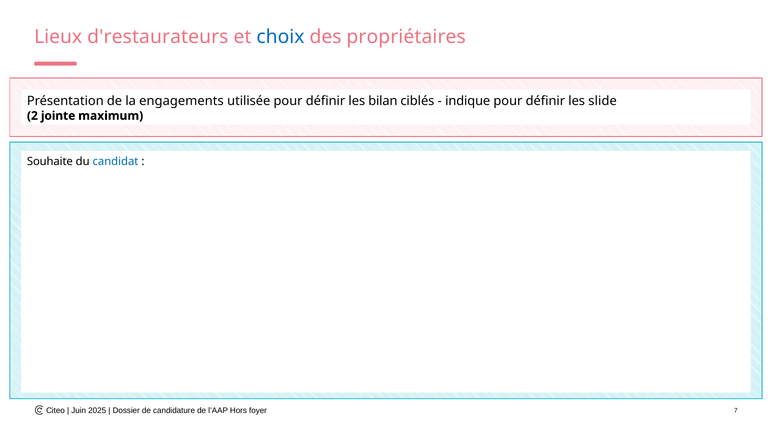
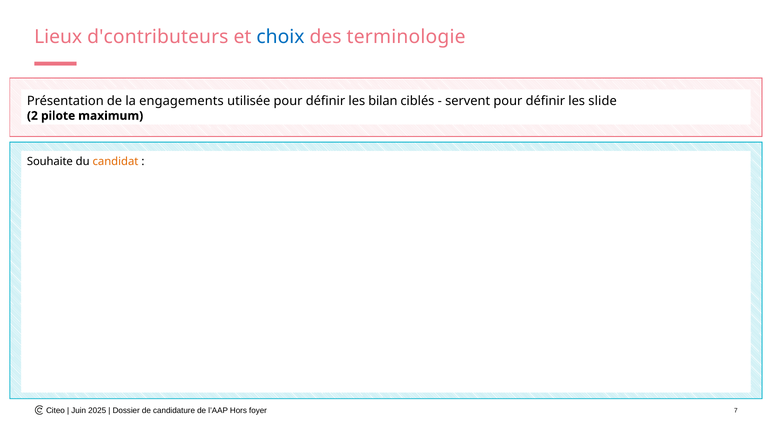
d'restaurateurs: d'restaurateurs -> d'contributeurs (158, 37)
propriétaires: propriétaires -> terminologie (406, 37)
indique: indique -> servent (468, 101)
jointe: jointe -> pilote (58, 116)
candidat colour: blue -> orange (115, 161)
